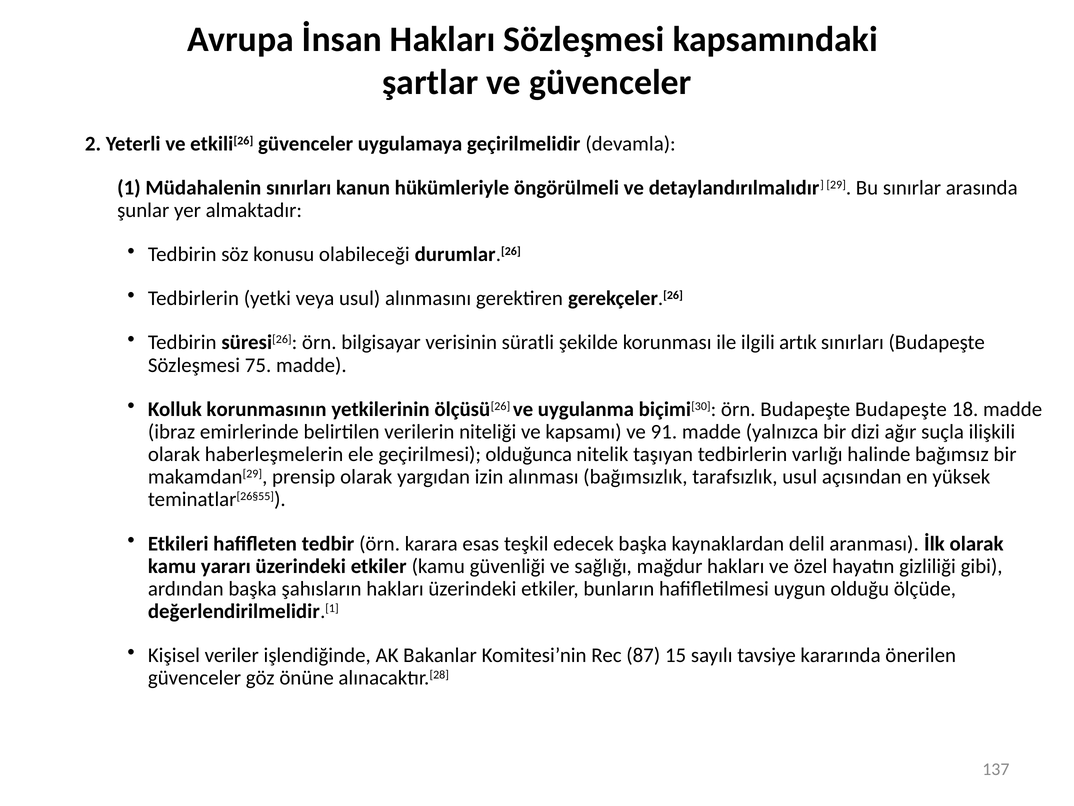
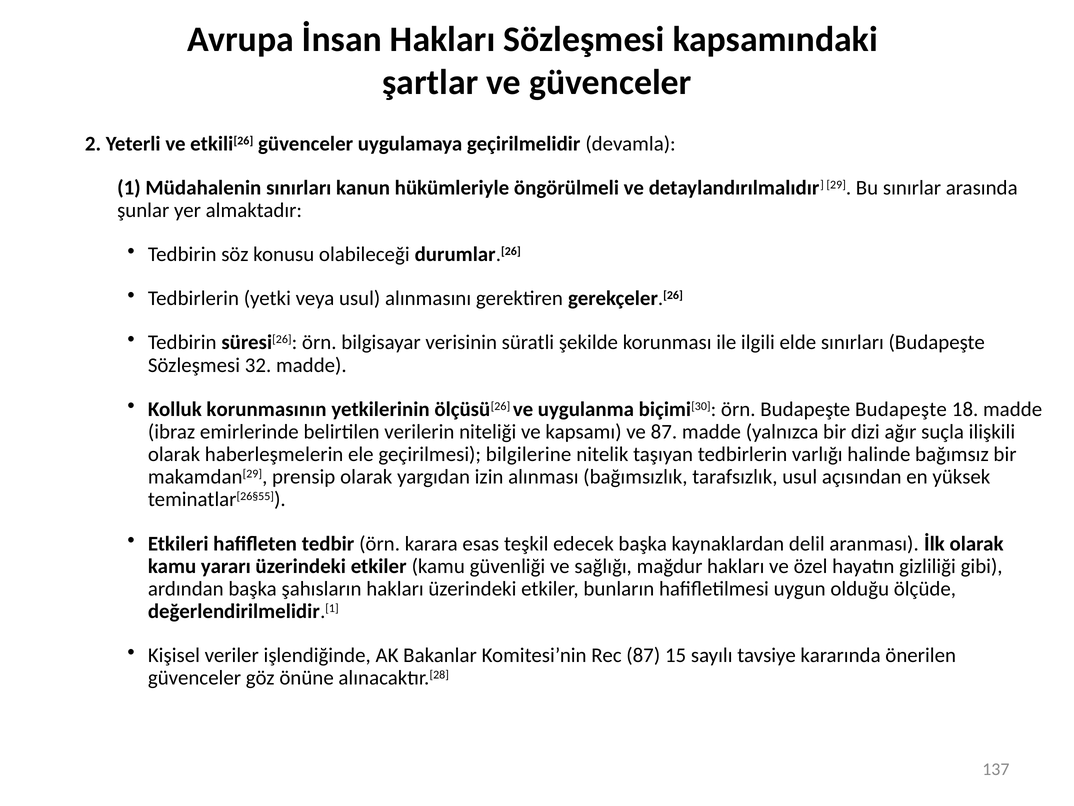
artık: artık -> elde (798, 342)
75: 75 -> 32 (258, 365)
ve 91: 91 -> 87 (664, 432)
olduğunca: olduğunca -> bilgilerine (529, 454)
